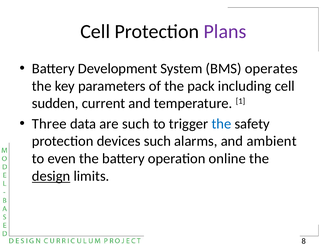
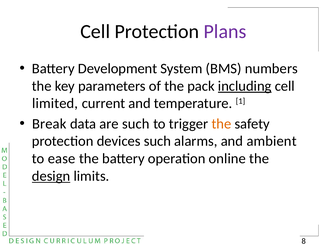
operates: operates -> numbers (271, 69)
including underline: none -> present (245, 86)
sudden: sudden -> limited (55, 104)
Three: Three -> Break (49, 124)
the colour: blue -> orange (221, 124)
even: even -> ease (62, 159)
